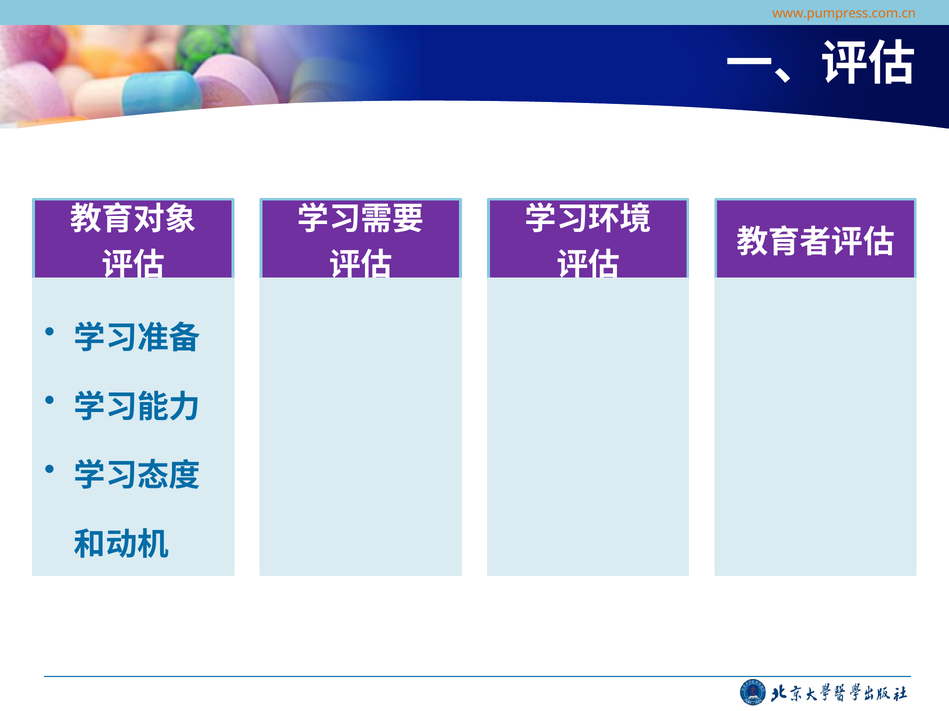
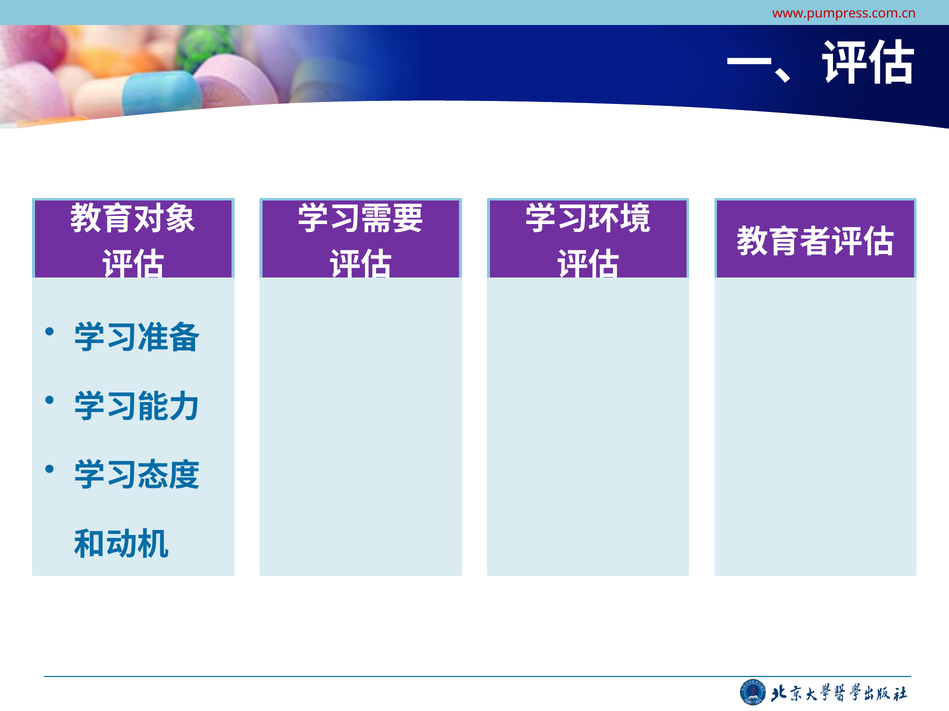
www.pumpress.com.cn colour: orange -> red (844, 14)
